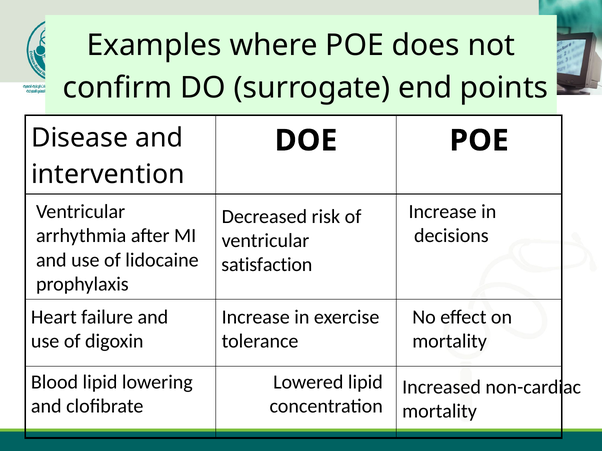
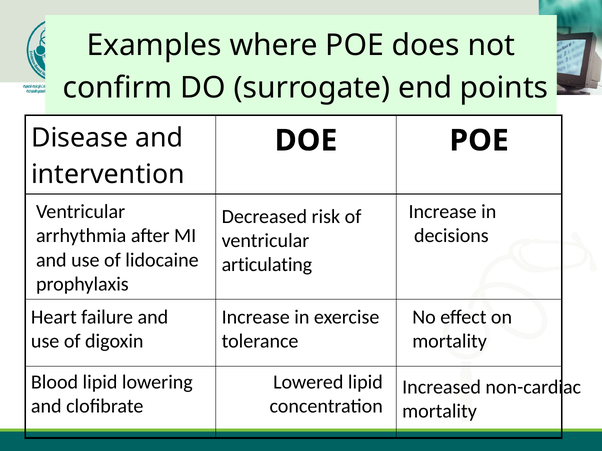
satisfaction: satisfaction -> articulating (267, 265)
